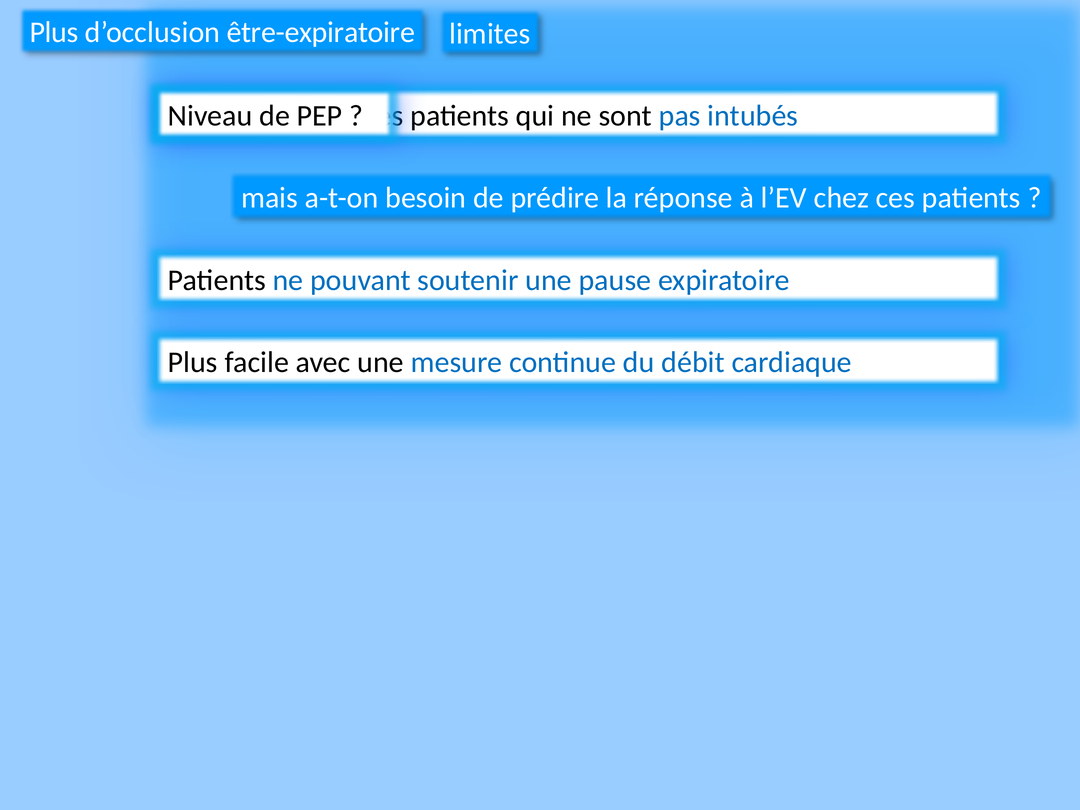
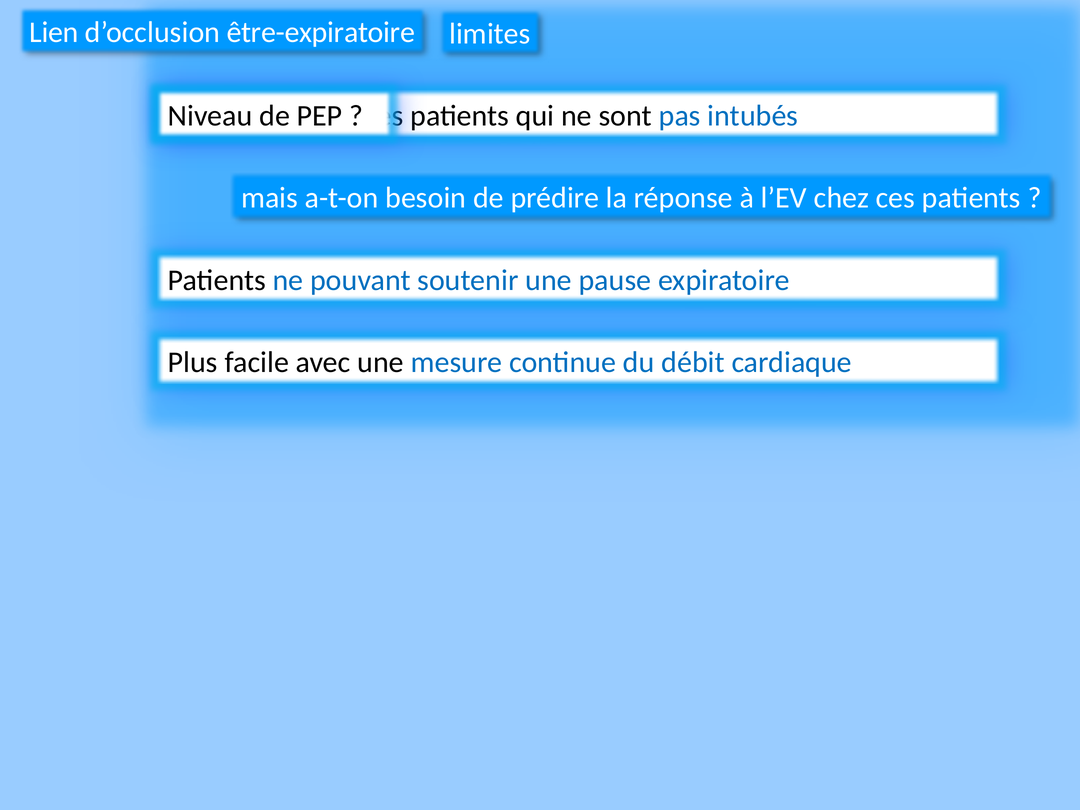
Plus: Plus -> Lien (54, 33)
